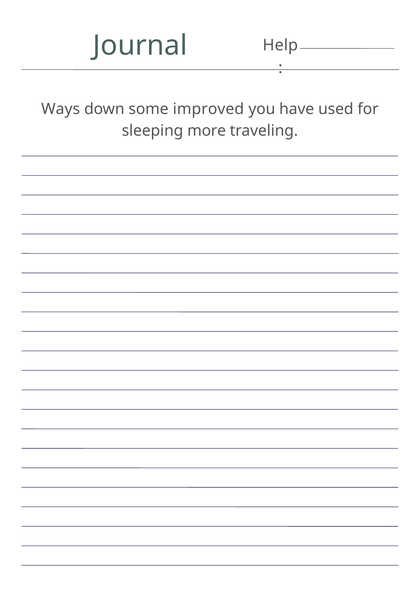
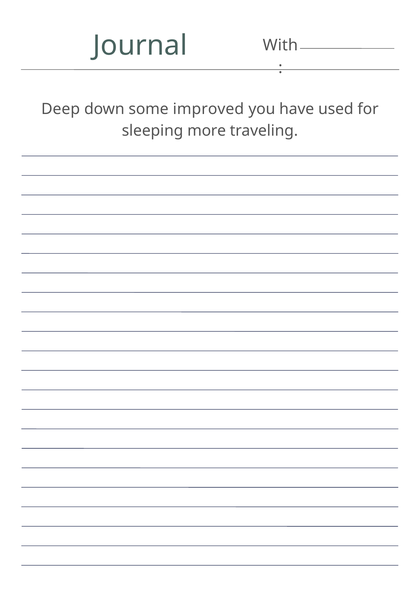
Help: Help -> With (280, 45)
Ways: Ways -> Deep (61, 109)
